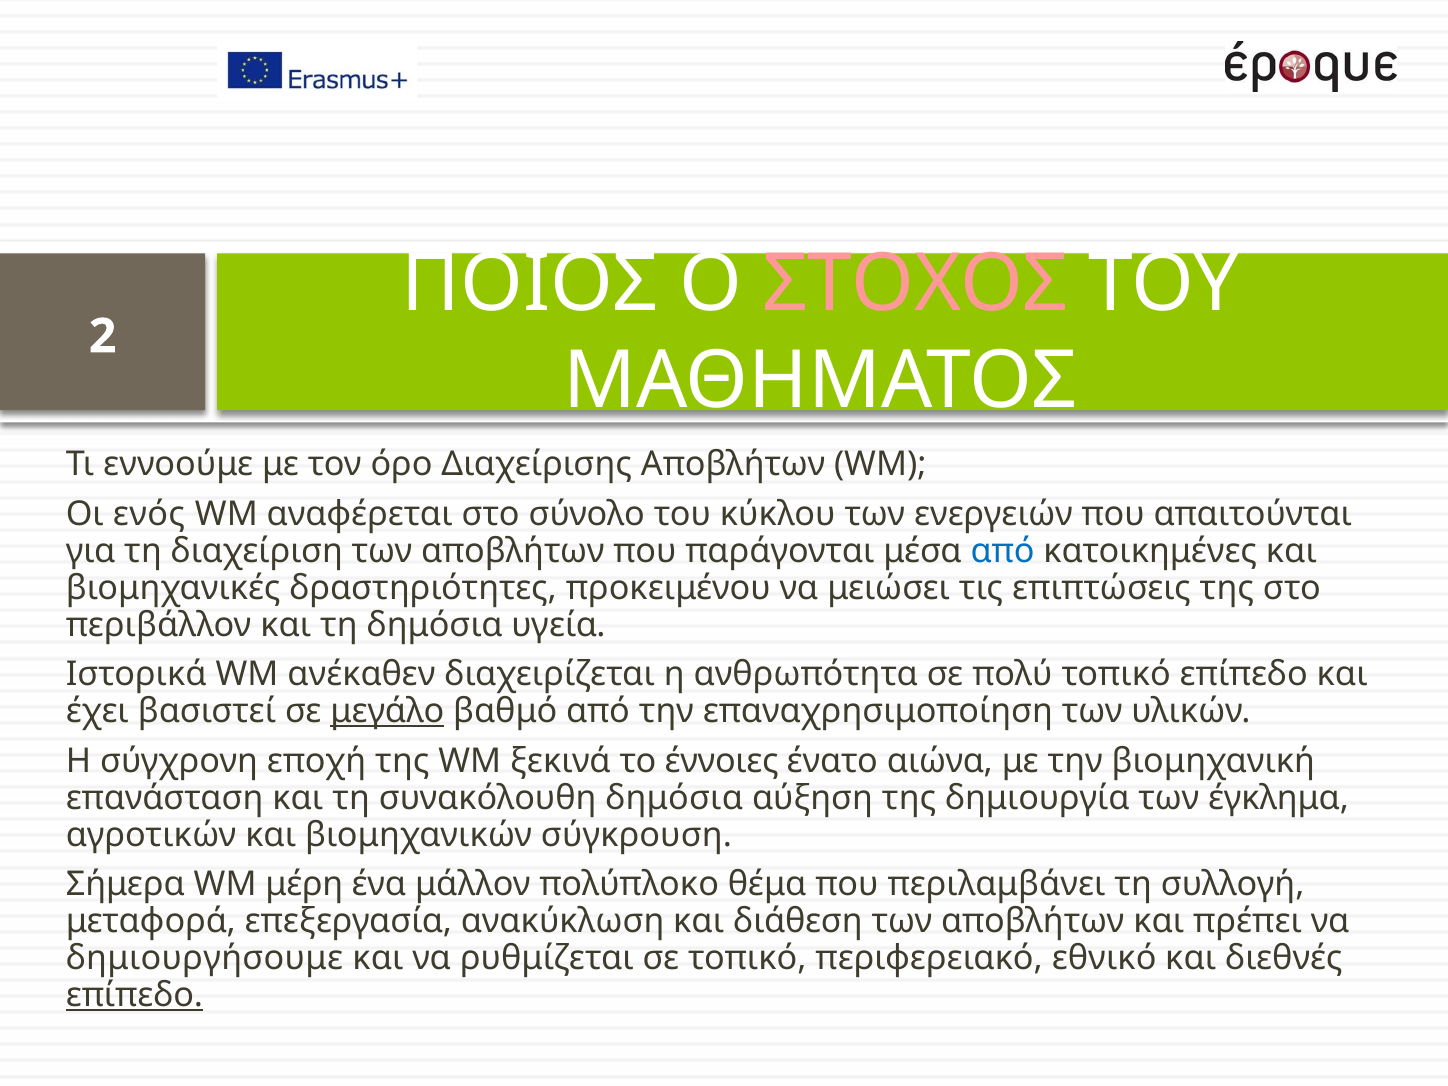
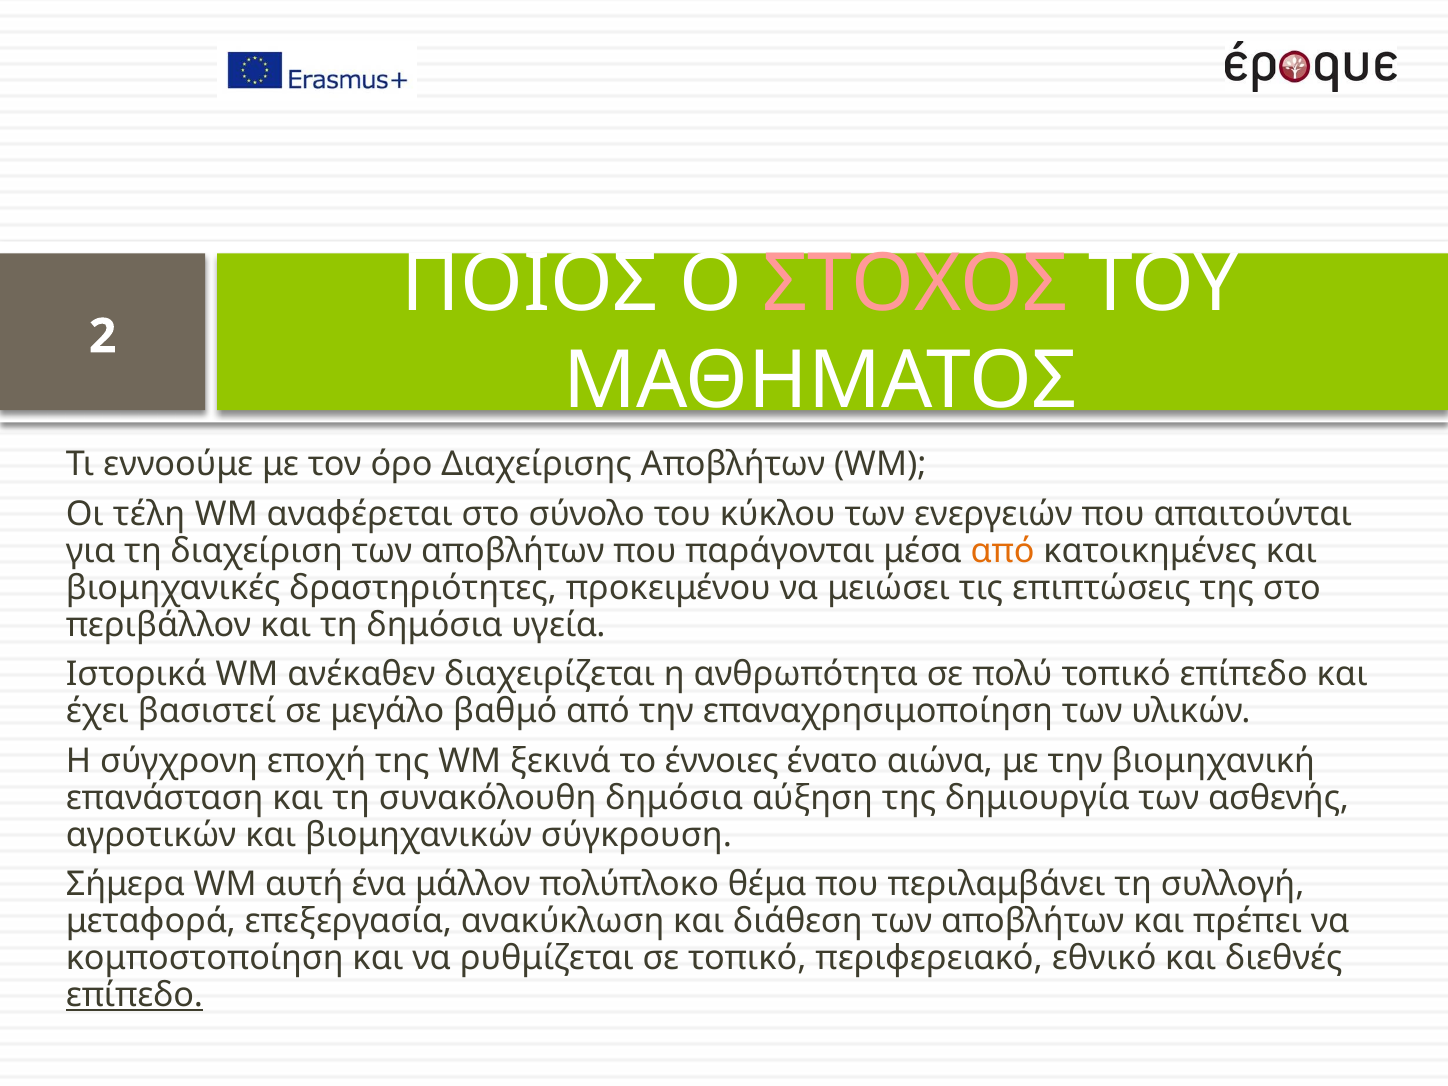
ενός: ενός -> τέλη (149, 514)
από colour: blue -> orange (1003, 551)
μεγάλο underline: present -> none (387, 712)
έγκλημα: έγκλημα -> ασθενής (1279, 798)
μέρη: μέρη -> αυτή (304, 885)
δημιουργήσουμε: δημιουργήσουμε -> κομποστοποίηση (205, 958)
